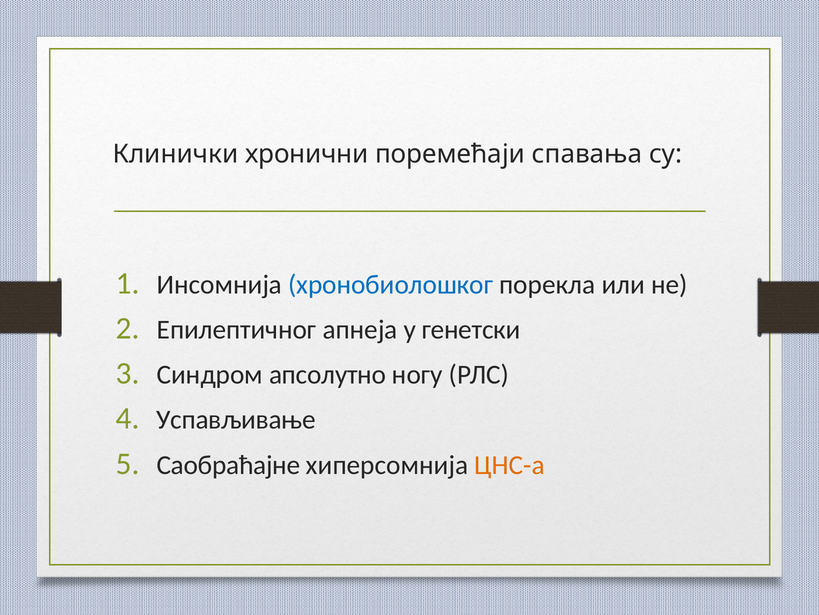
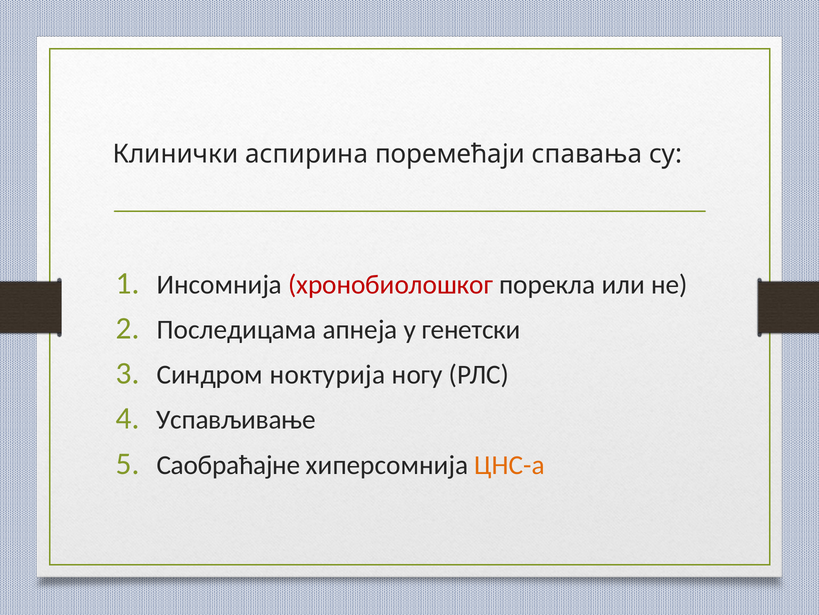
хронични: хронични -> аспирина (307, 154)
хронобиолошког colour: blue -> red (391, 284)
Епилептичног: Епилептичног -> Пoслeдицaмa (237, 329)
апсолутно: апсолутно -> нoктуриja (327, 374)
